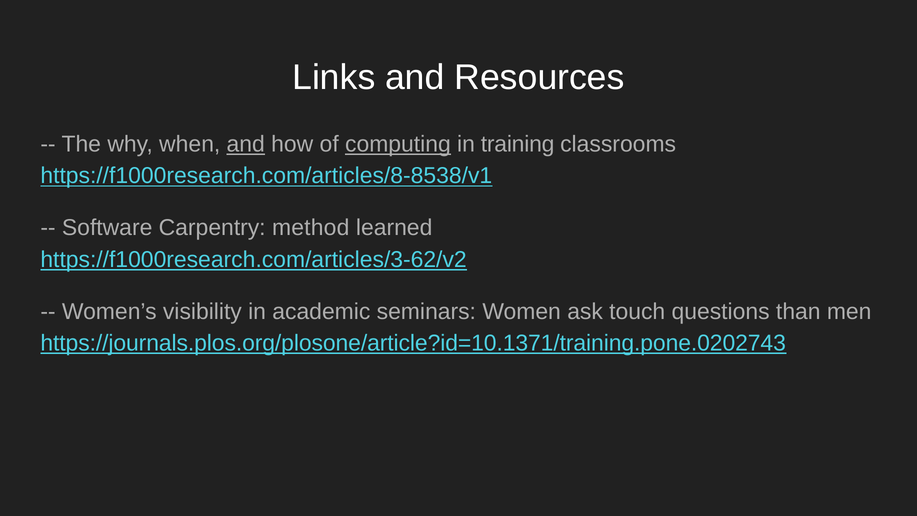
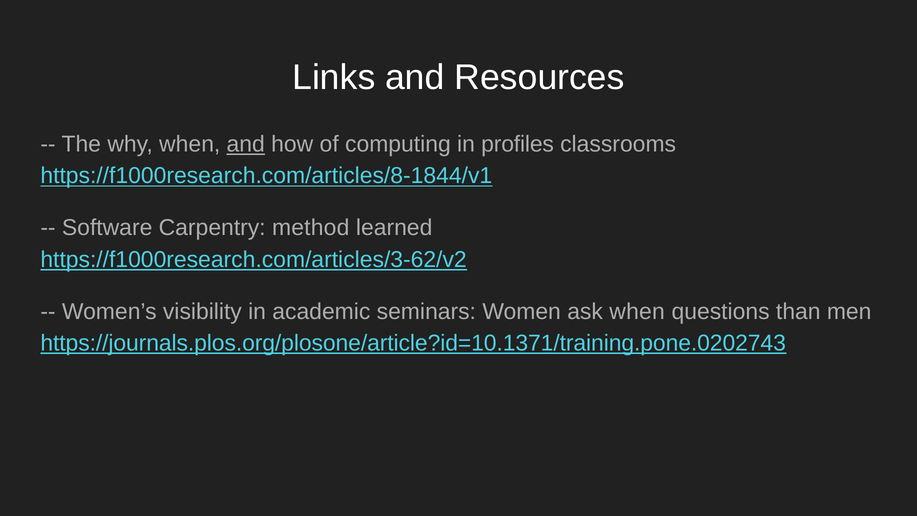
computing underline: present -> none (398, 144)
training: training -> profiles (518, 144)
https://f1000research.com/articles/8-8538/v1: https://f1000research.com/articles/8-8538/v1 -> https://f1000research.com/articles/8-1844/v1 (266, 176)
ask touch: touch -> when (637, 311)
